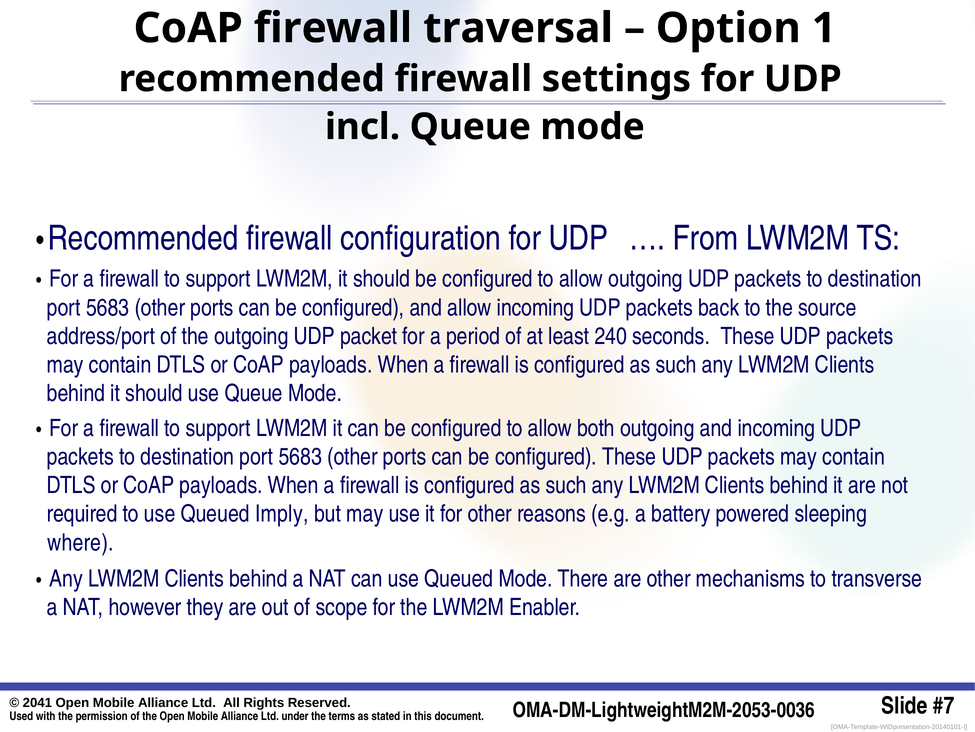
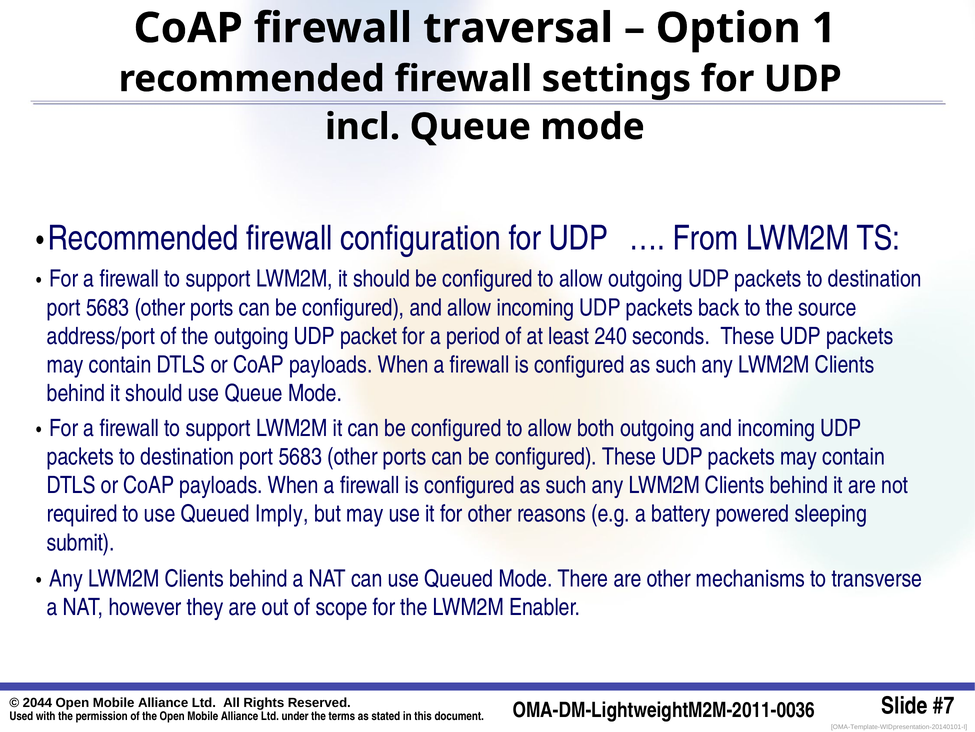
where: where -> submit (81, 542)
2041: 2041 -> 2044 (37, 702)
OMA-DM-LightweightM2M-2053-0036: OMA-DM-LightweightM2M-2053-0036 -> OMA-DM-LightweightM2M-2011-0036 (664, 710)
